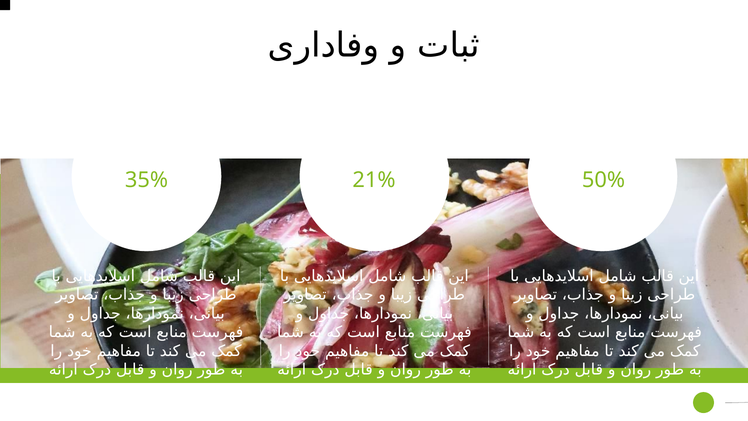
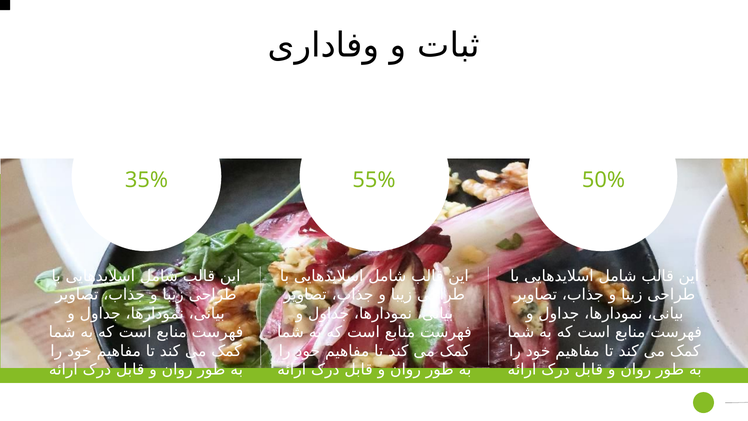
21%: 21% -> 55% (374, 180)
